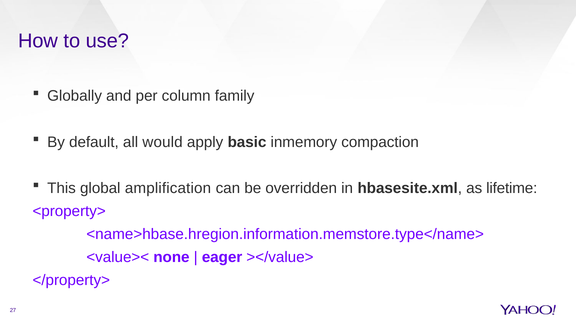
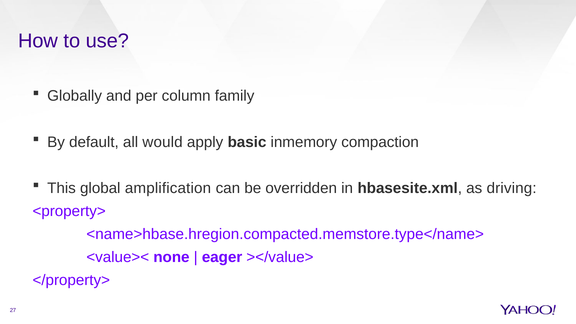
lifetime: lifetime -> driving (512, 188)
<name>hbase.hregion.information.memstore.type</name>: <name>hbase.hregion.information.memstore.type</name> -> <name>hbase.hregion.compacted.memstore.type</name> (285, 234)
